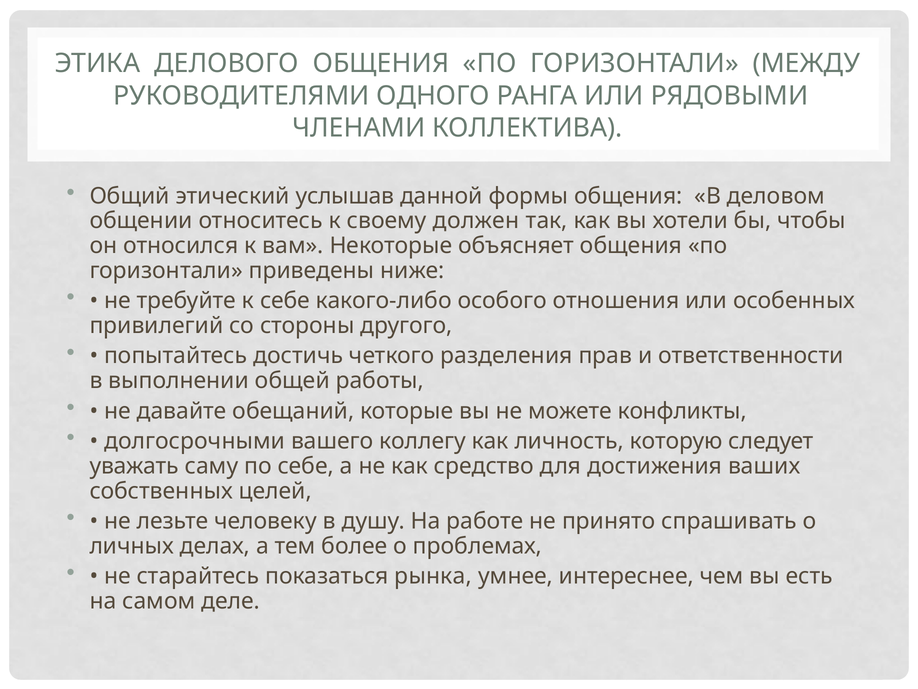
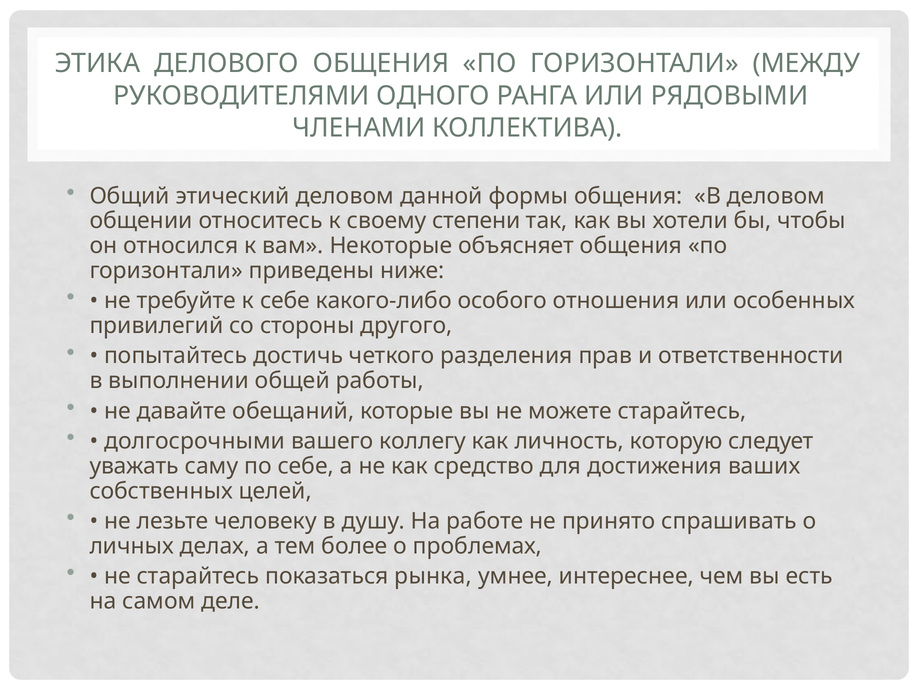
этический услышав: услышав -> деловом (345, 196)
должен: должен -> степени (476, 221)
можете конфликты: конфликты -> старайтесь (682, 411)
